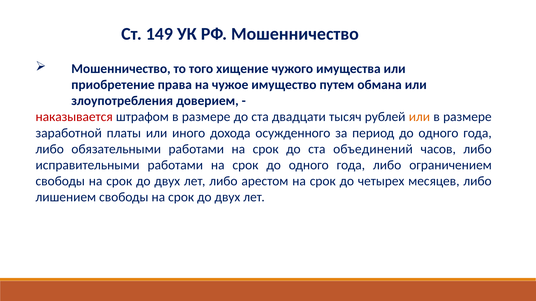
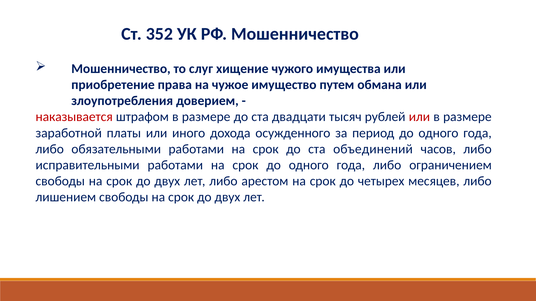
149: 149 -> 352 (159, 34)
того: того -> слуг (201, 69)
или colour: orange -> red (419, 117)
